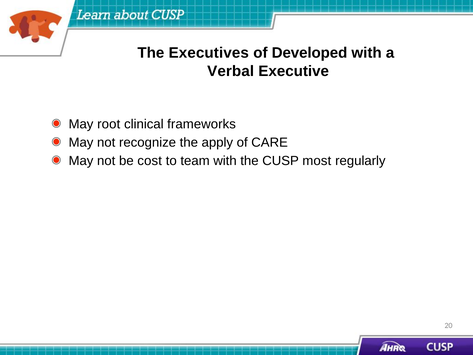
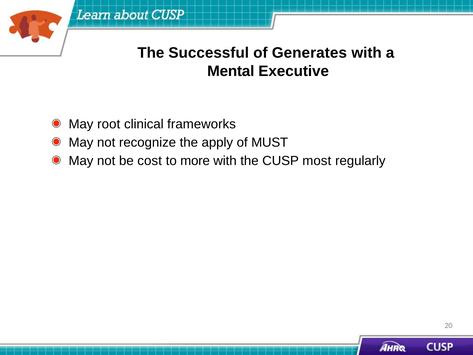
Executives: Executives -> Successful (209, 53)
Developed: Developed -> Generates (309, 53)
Verbal: Verbal -> Mental (231, 71)
CARE: CARE -> MUST (270, 142)
team: team -> more (195, 161)
